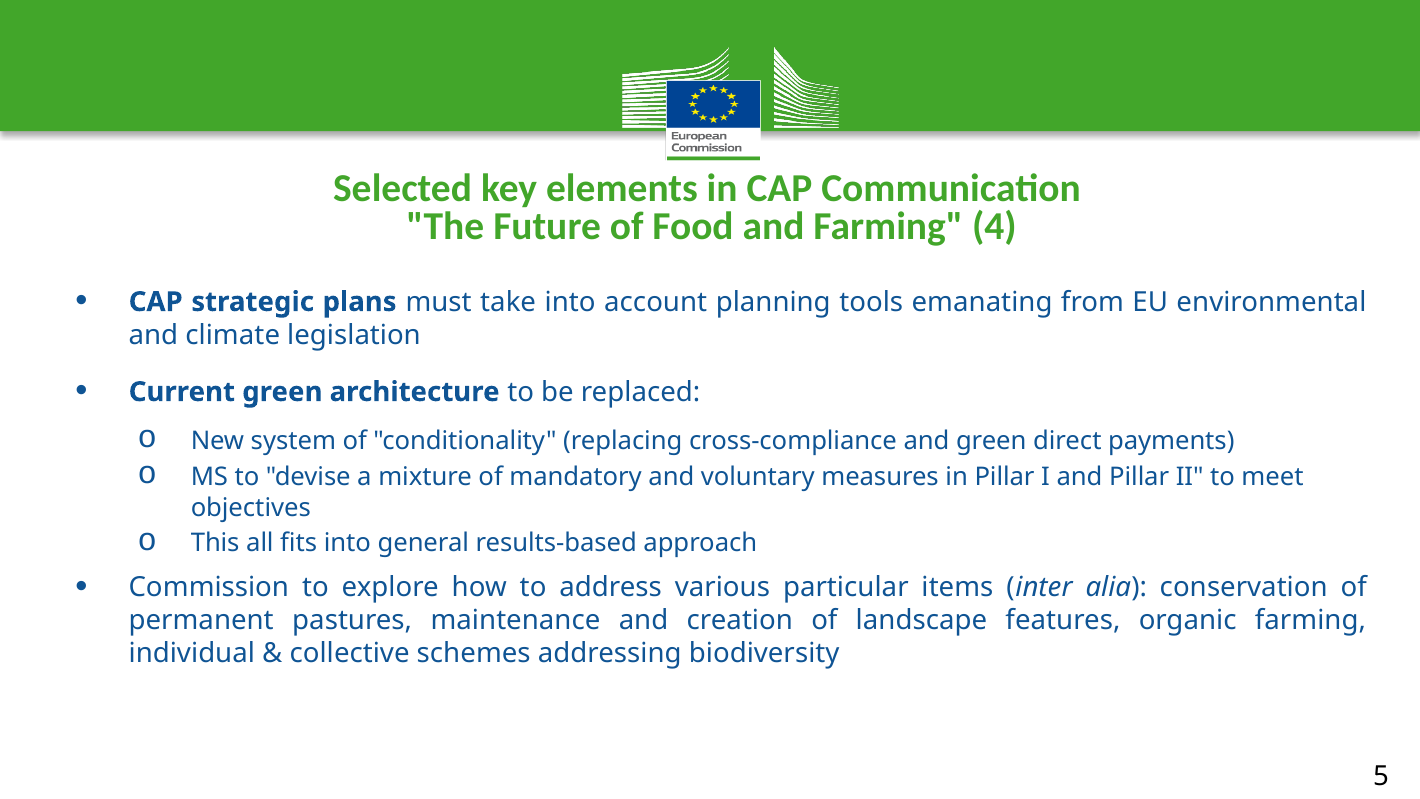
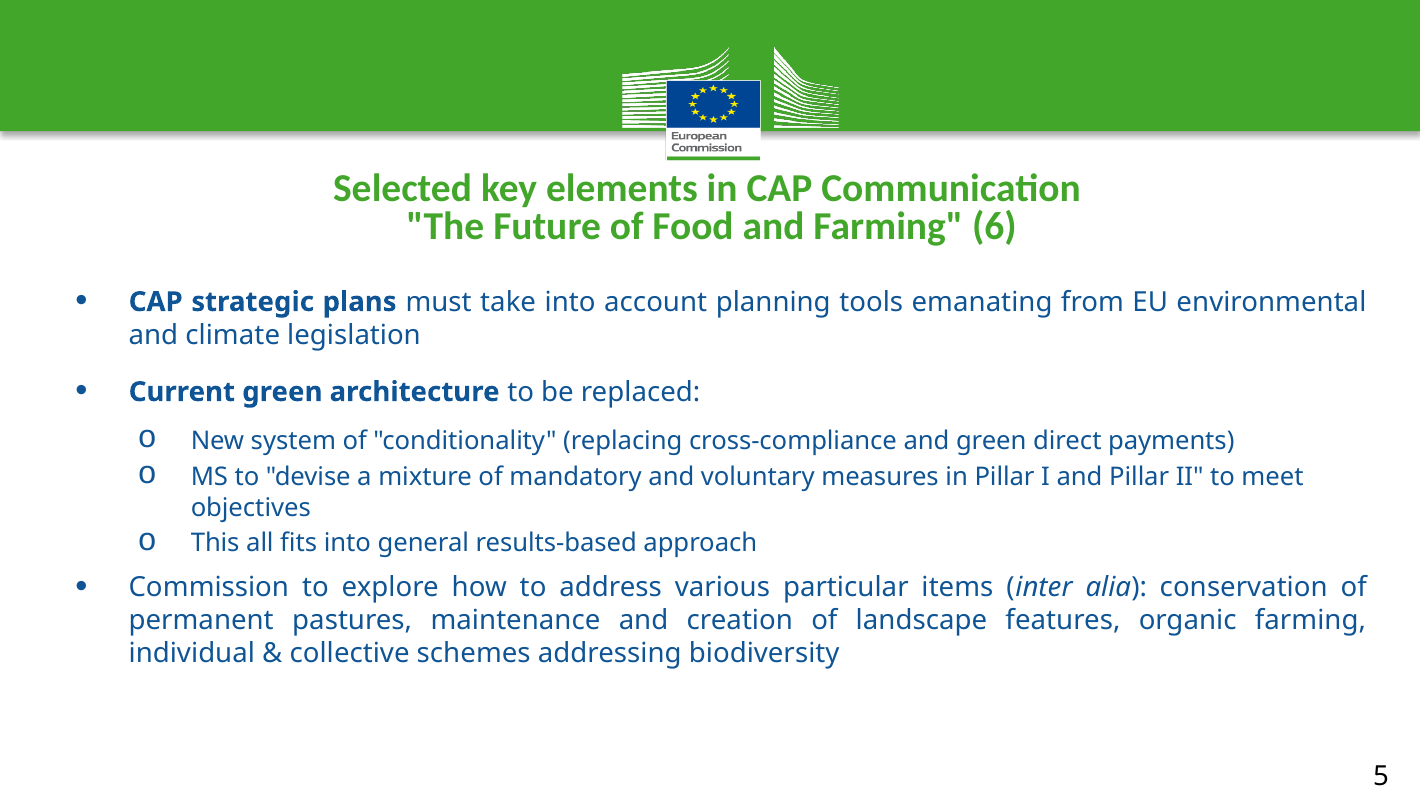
4: 4 -> 6 (994, 226)
